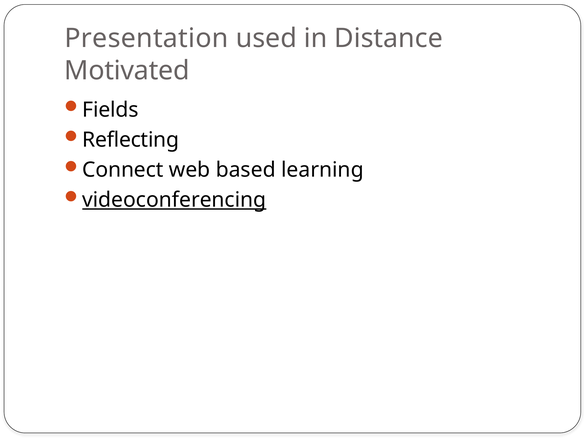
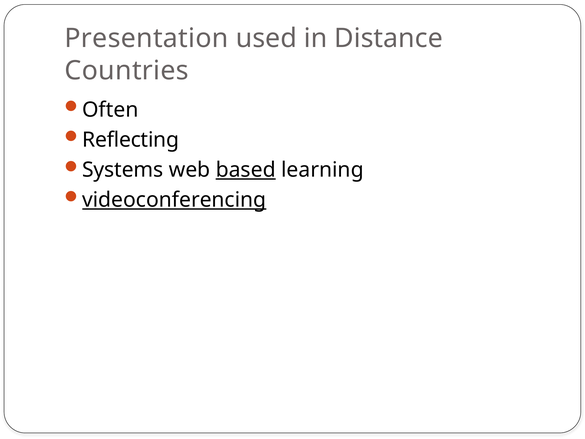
Motivated: Motivated -> Countries (127, 71)
Fields: Fields -> Often (110, 110)
Connect: Connect -> Systems (123, 170)
based underline: none -> present (246, 170)
